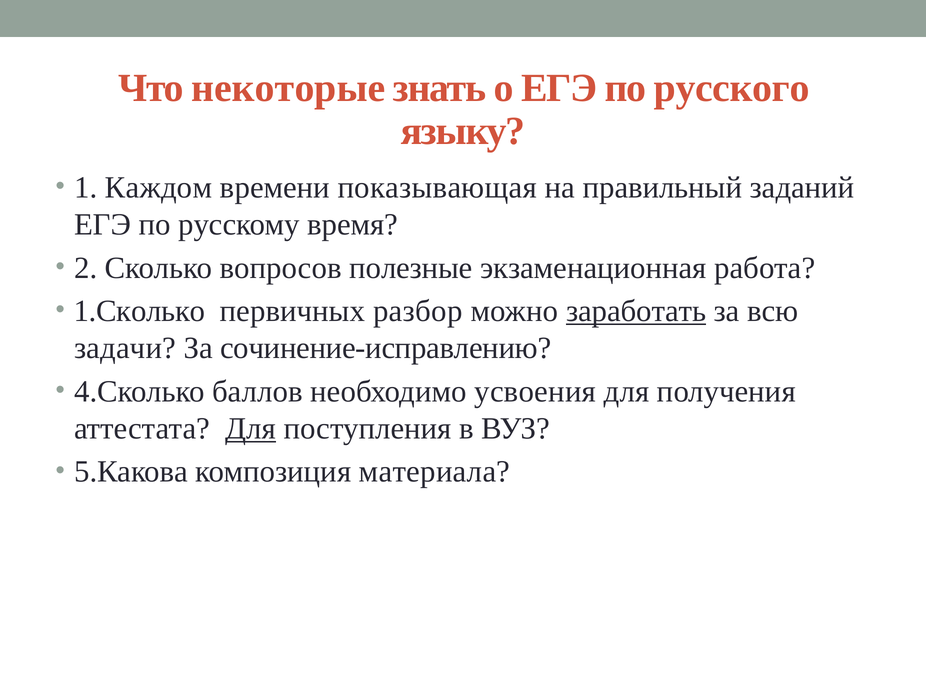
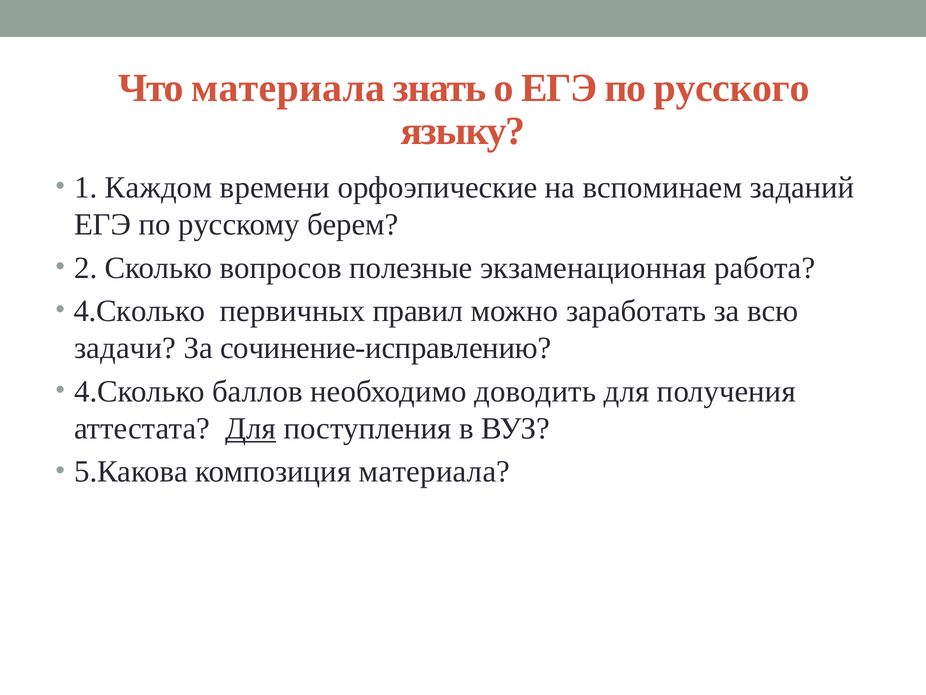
Что некоторые: некоторые -> материала (288, 88)
показывающая: показывающая -> орфоэпические (437, 187)
правильный: правильный -> вспоминаем (662, 187)
время: время -> берем (353, 224)
1.Сколько: 1.Сколько -> 4.Сколько (139, 311)
разбор: разбор -> правил (418, 311)
заработать underline: present -> none (636, 311)
усвоения: усвоения -> доводить (535, 391)
